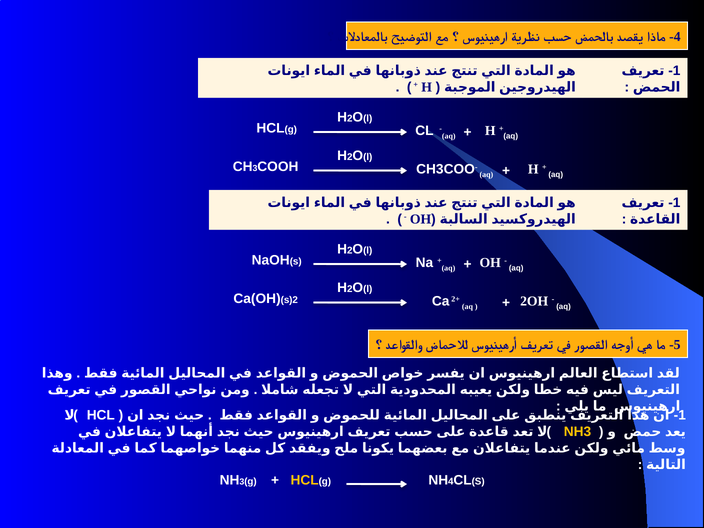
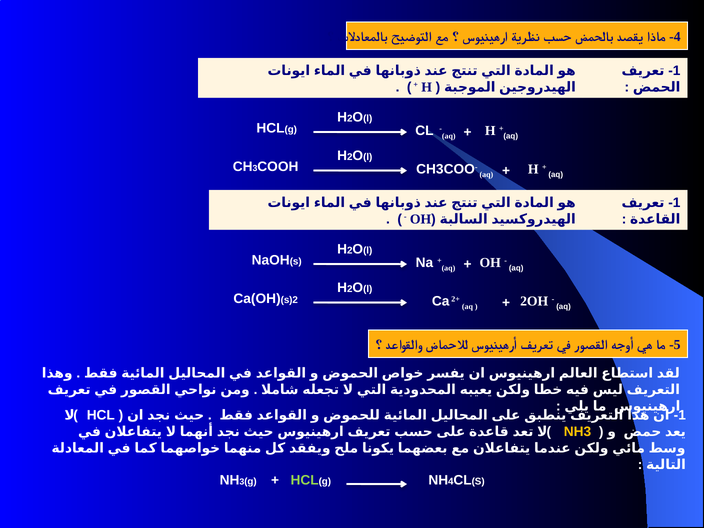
HCL colour: yellow -> light green (305, 480)
